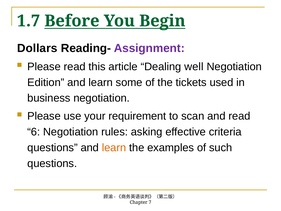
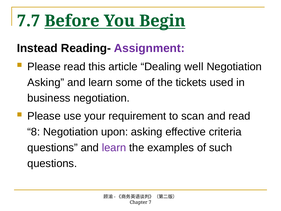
1.7: 1.7 -> 7.7 (28, 21)
Dollars: Dollars -> Instead (37, 48)
Edition: Edition -> Asking (46, 82)
6: 6 -> 8 (34, 132)
rules: rules -> upon (115, 132)
learn colour: orange -> purple (114, 147)
